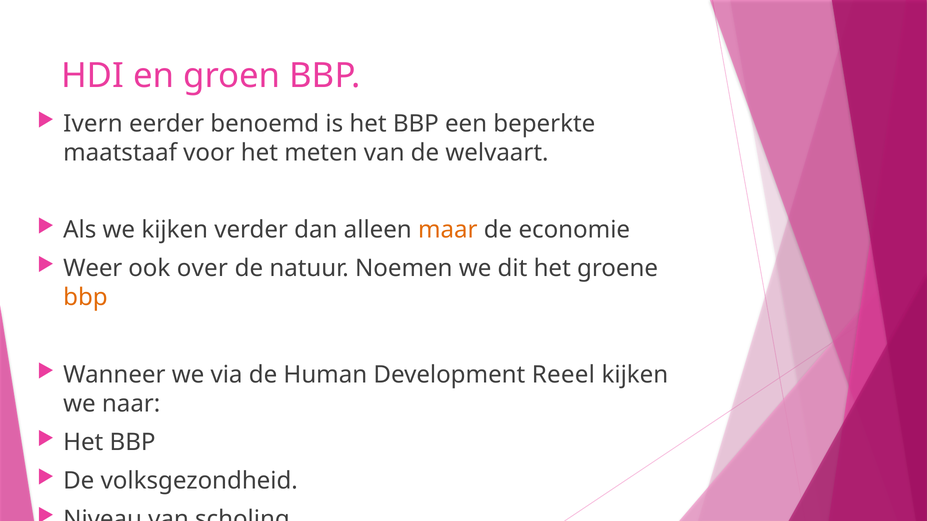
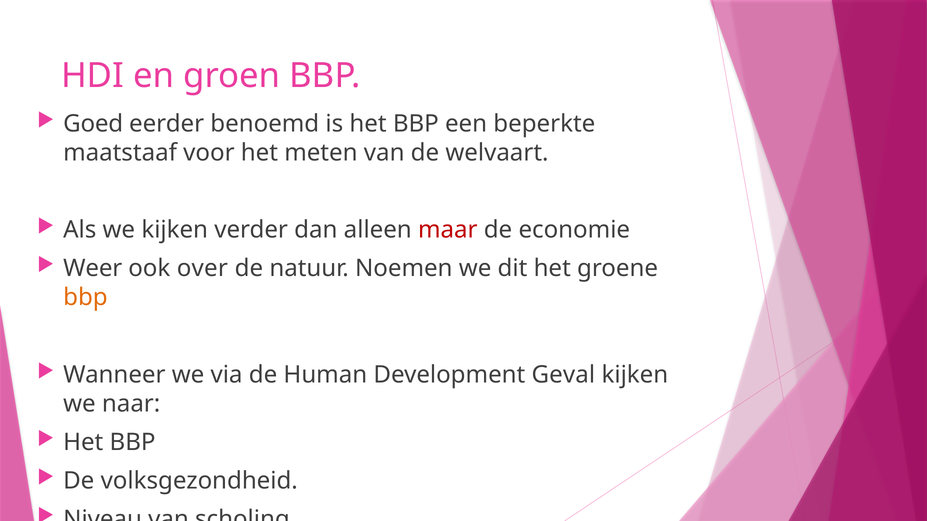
Ivern: Ivern -> Goed (93, 124)
maar colour: orange -> red (448, 230)
Reeel: Reeel -> Geval (563, 375)
